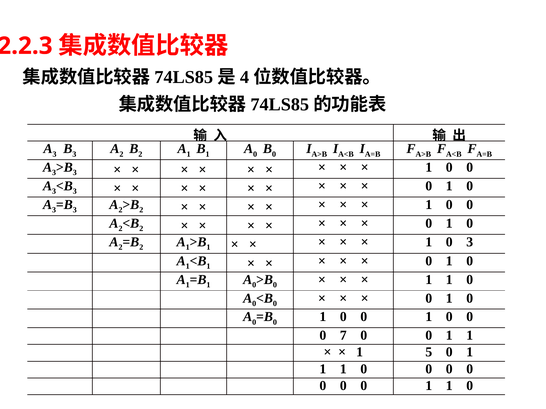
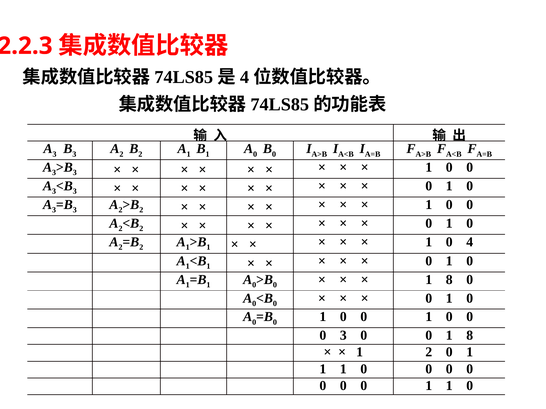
0 3: 3 -> 4 (470, 242)
1: 1 -> 8 (449, 280)
0 7: 7 -> 3 (343, 336)
1: 1 -> 8 (470, 336)
1 5: 5 -> 2 (429, 353)
